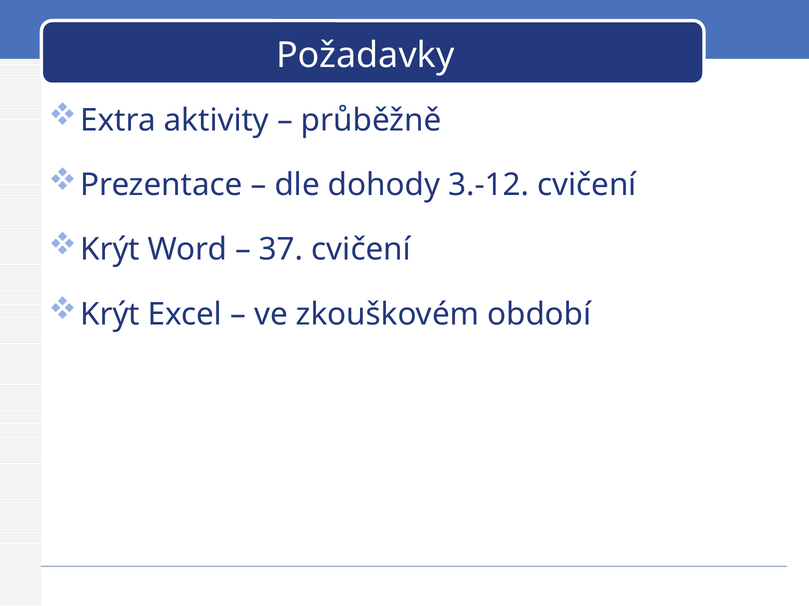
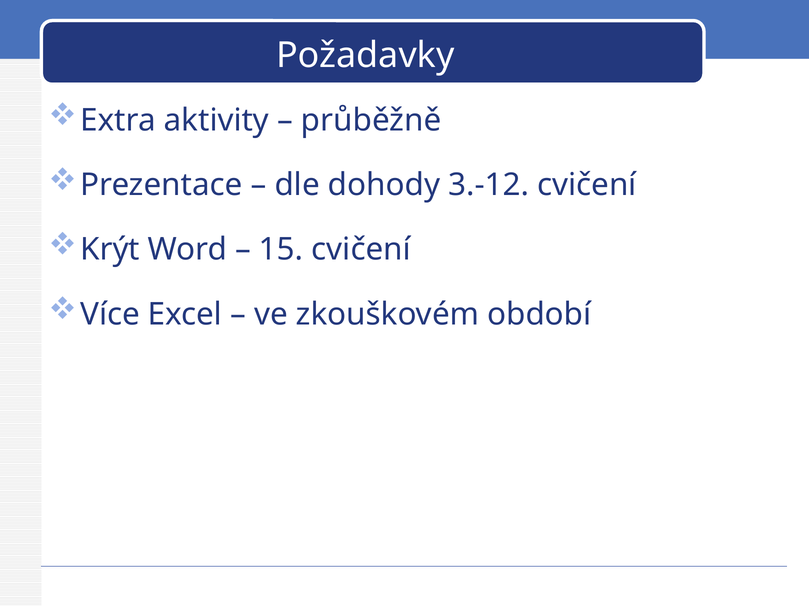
37: 37 -> 15 (281, 250)
Krýt: Krýt -> Více (110, 315)
